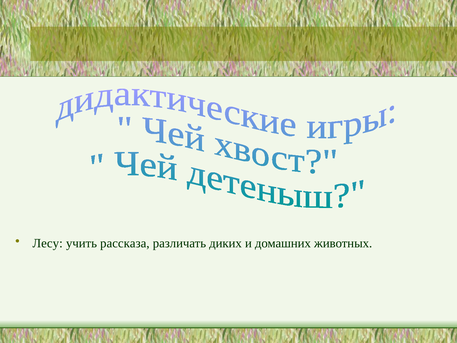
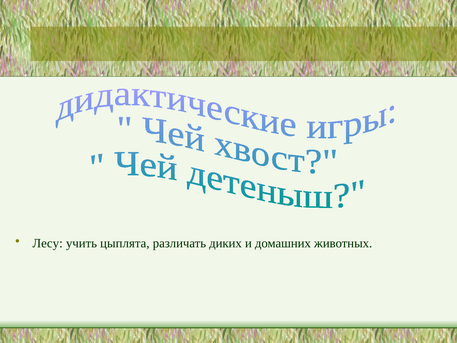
рассказа: рассказа -> цыплята (125, 243)
